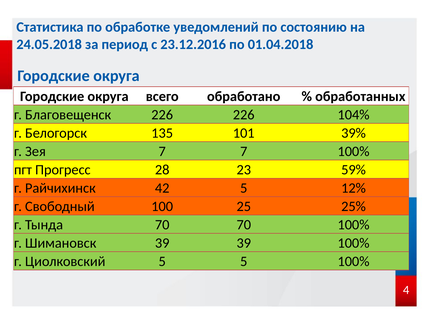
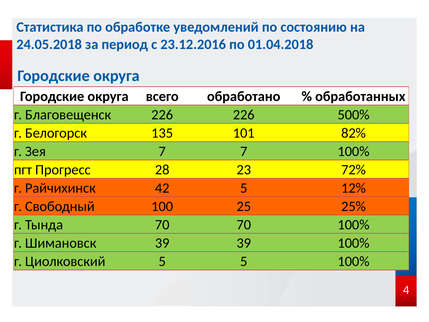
104%: 104% -> 500% (354, 115)
39%: 39% -> 82% (354, 133)
59%: 59% -> 72% (354, 170)
